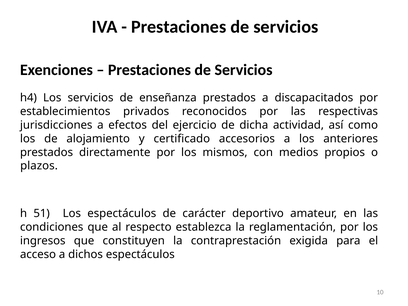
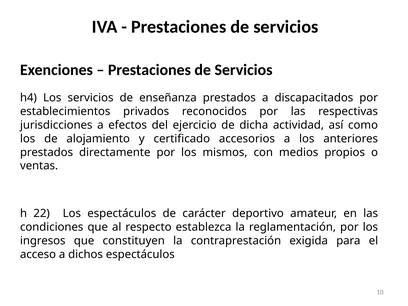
plazos: plazos -> ventas (39, 166)
51: 51 -> 22 (42, 213)
